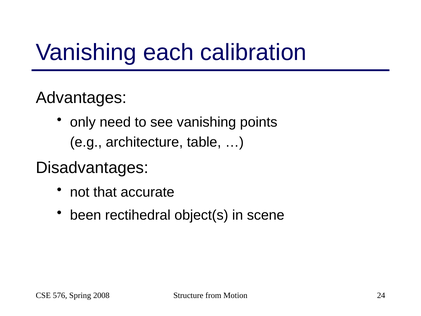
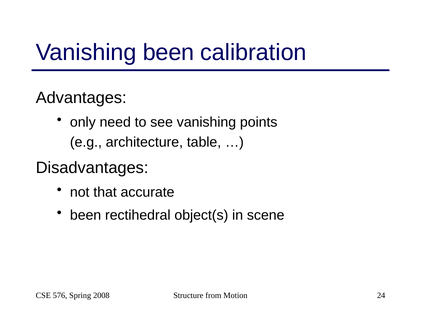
Vanishing each: each -> been (169, 52)
